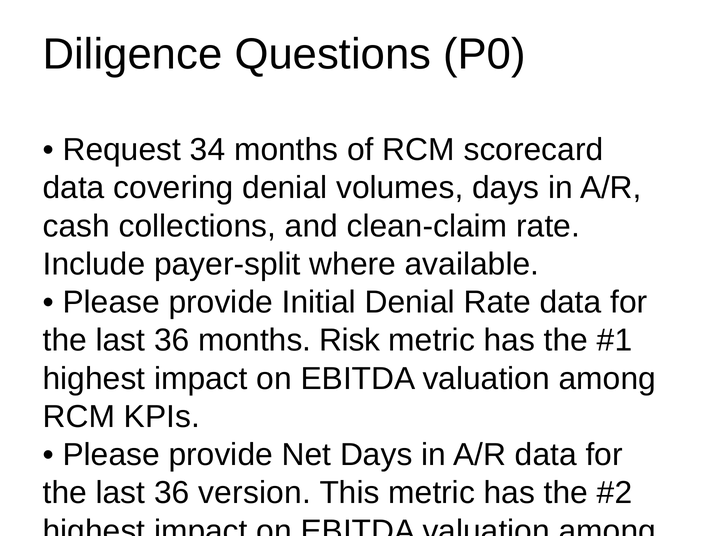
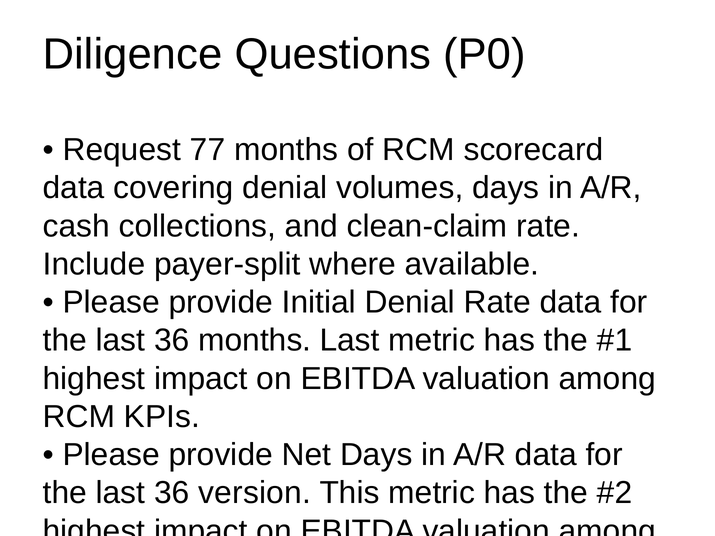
34: 34 -> 77 (208, 150)
months Risk: Risk -> Last (350, 341)
